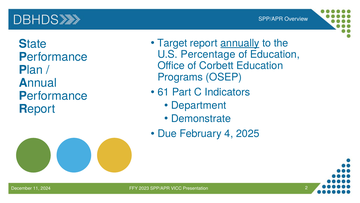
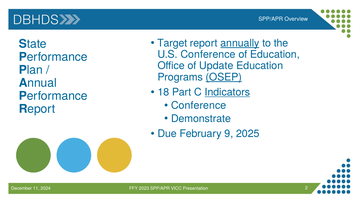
U.S Percentage: Percentage -> Conference (208, 54)
Corbett: Corbett -> Update (216, 66)
OSEP underline: none -> present (224, 77)
61: 61 -> 18 (163, 92)
Indicators underline: none -> present (227, 92)
Department: Department -> Conference (199, 105)
4: 4 -> 9 (229, 133)
